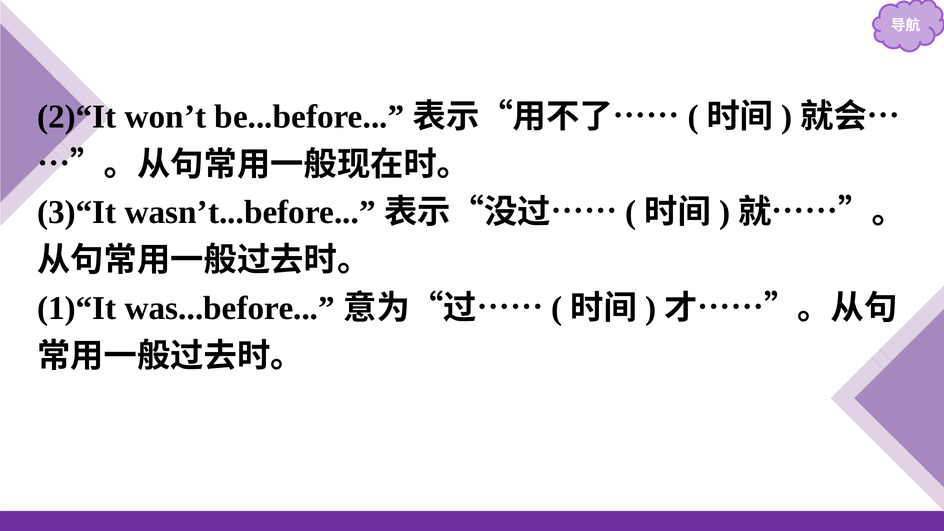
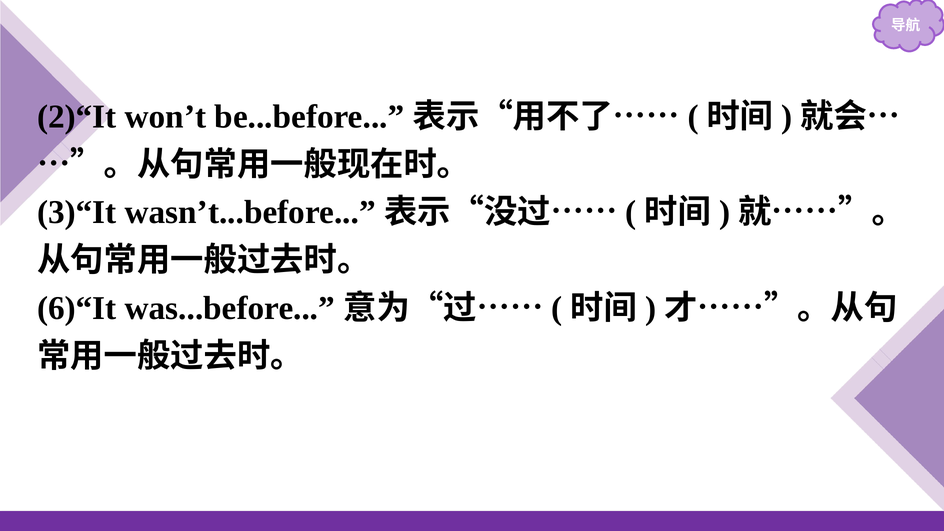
1)“It: 1)“It -> 6)“It (77, 308)
